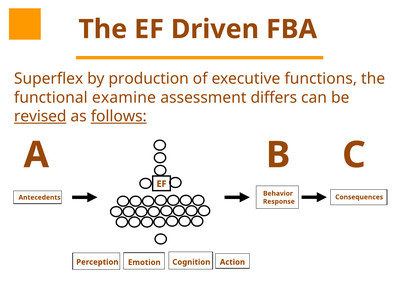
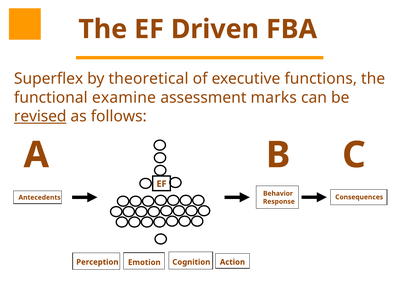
production: production -> theoretical (149, 79)
differs: differs -> marks (274, 97)
follows underline: present -> none (119, 116)
